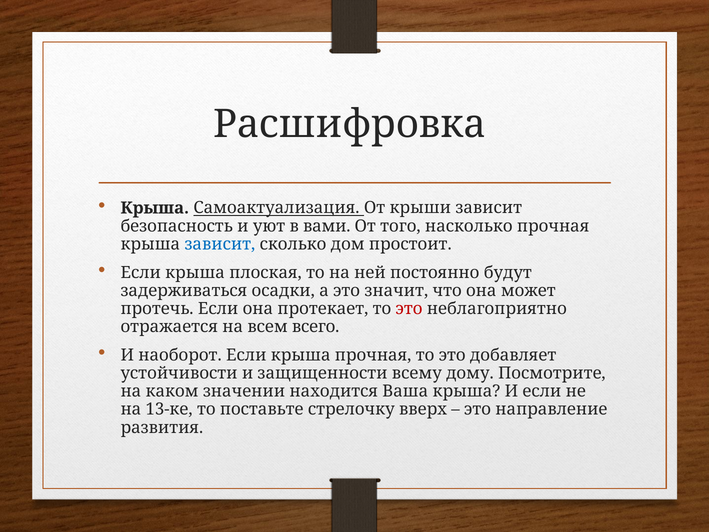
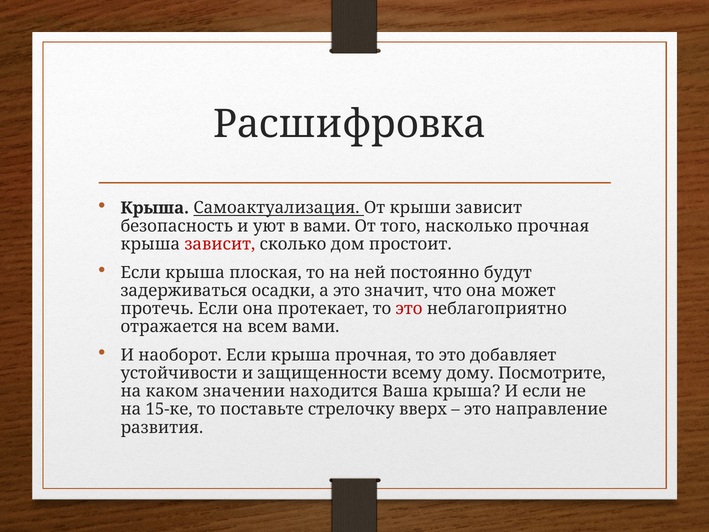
зависит colour: blue -> red (220, 244)
всем всего: всего -> вами (316, 327)
13-ке: 13-ке -> 15-ке (169, 409)
